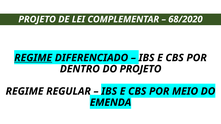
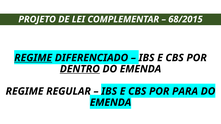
68/2020: 68/2020 -> 68/2015 (185, 19)
DENTRO underline: none -> present (80, 69)
PROJETO: PROJETO -> EMENDA (140, 69)
MEIO: MEIO -> PARA (185, 92)
